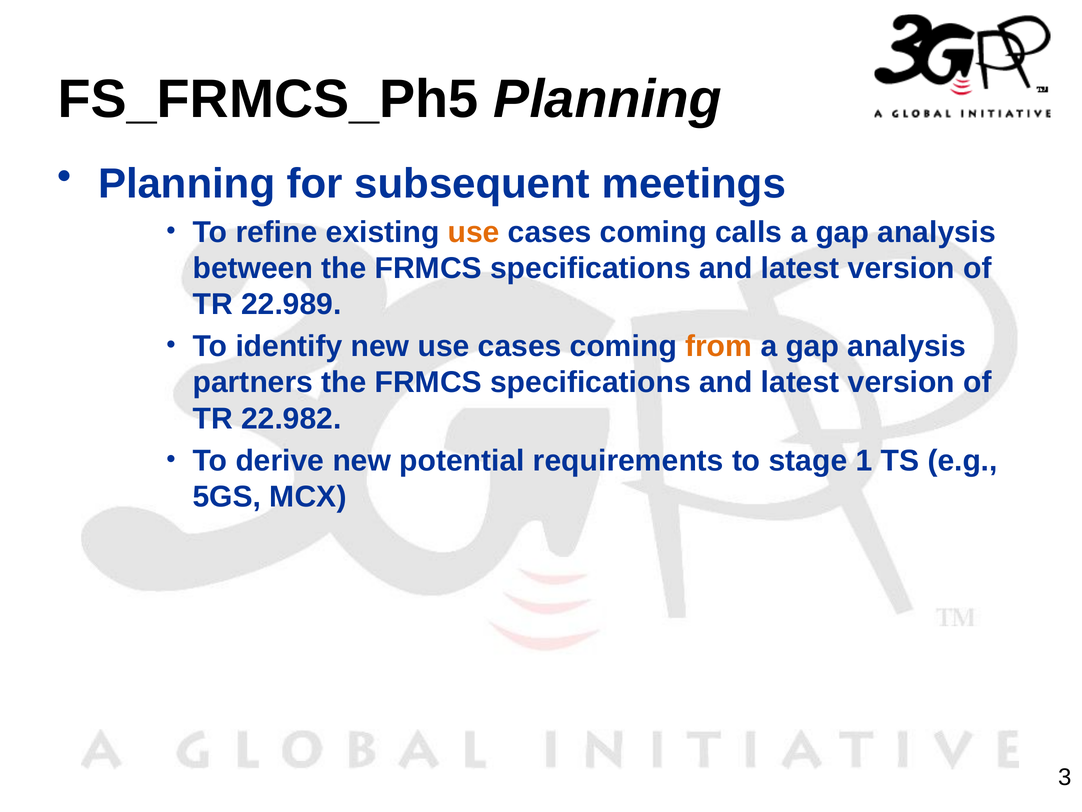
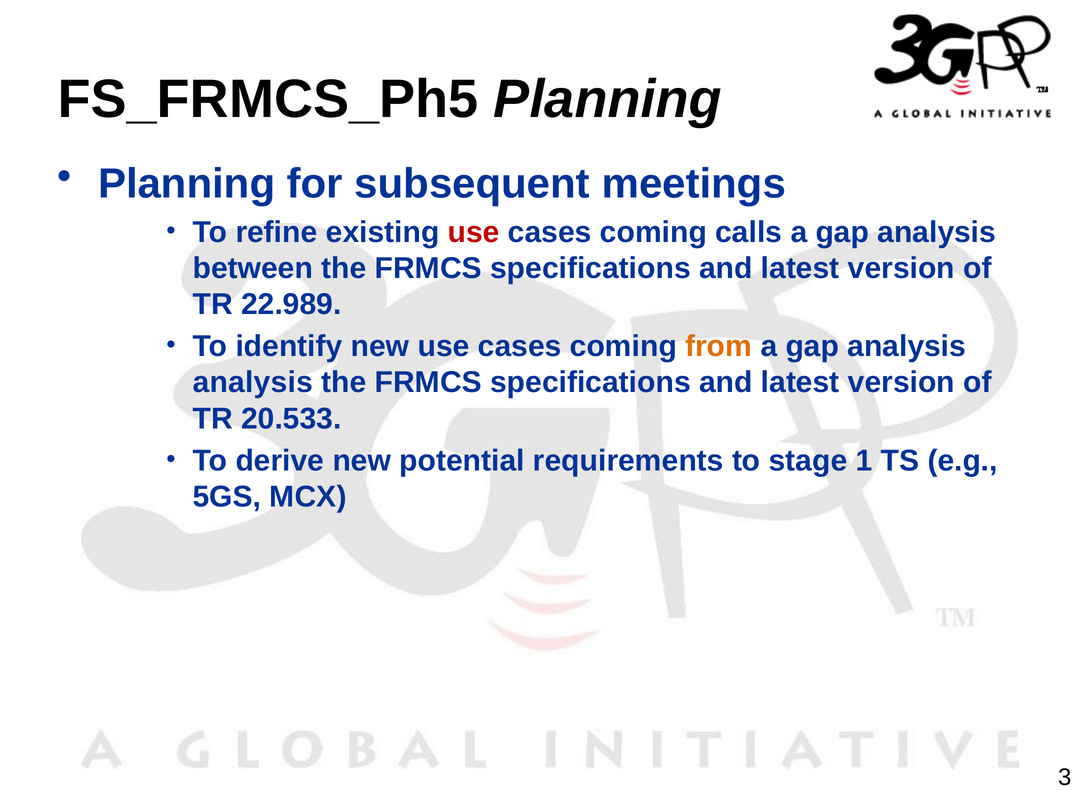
use colour: orange -> red (474, 232)
partners: partners -> analysis (253, 382)
22.982: 22.982 -> 20.533 (291, 418)
